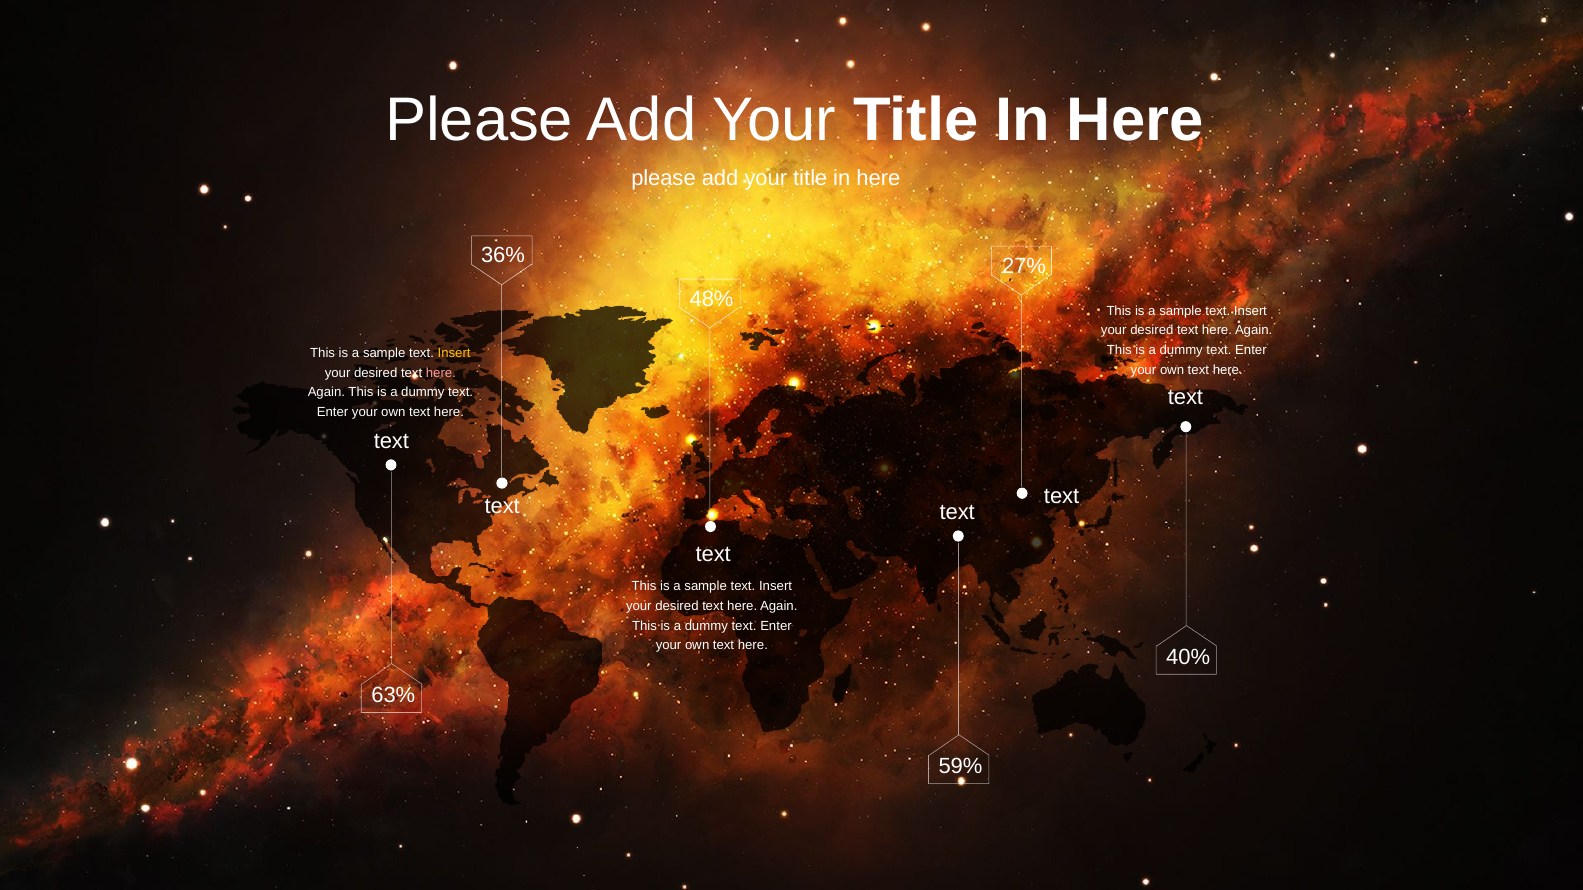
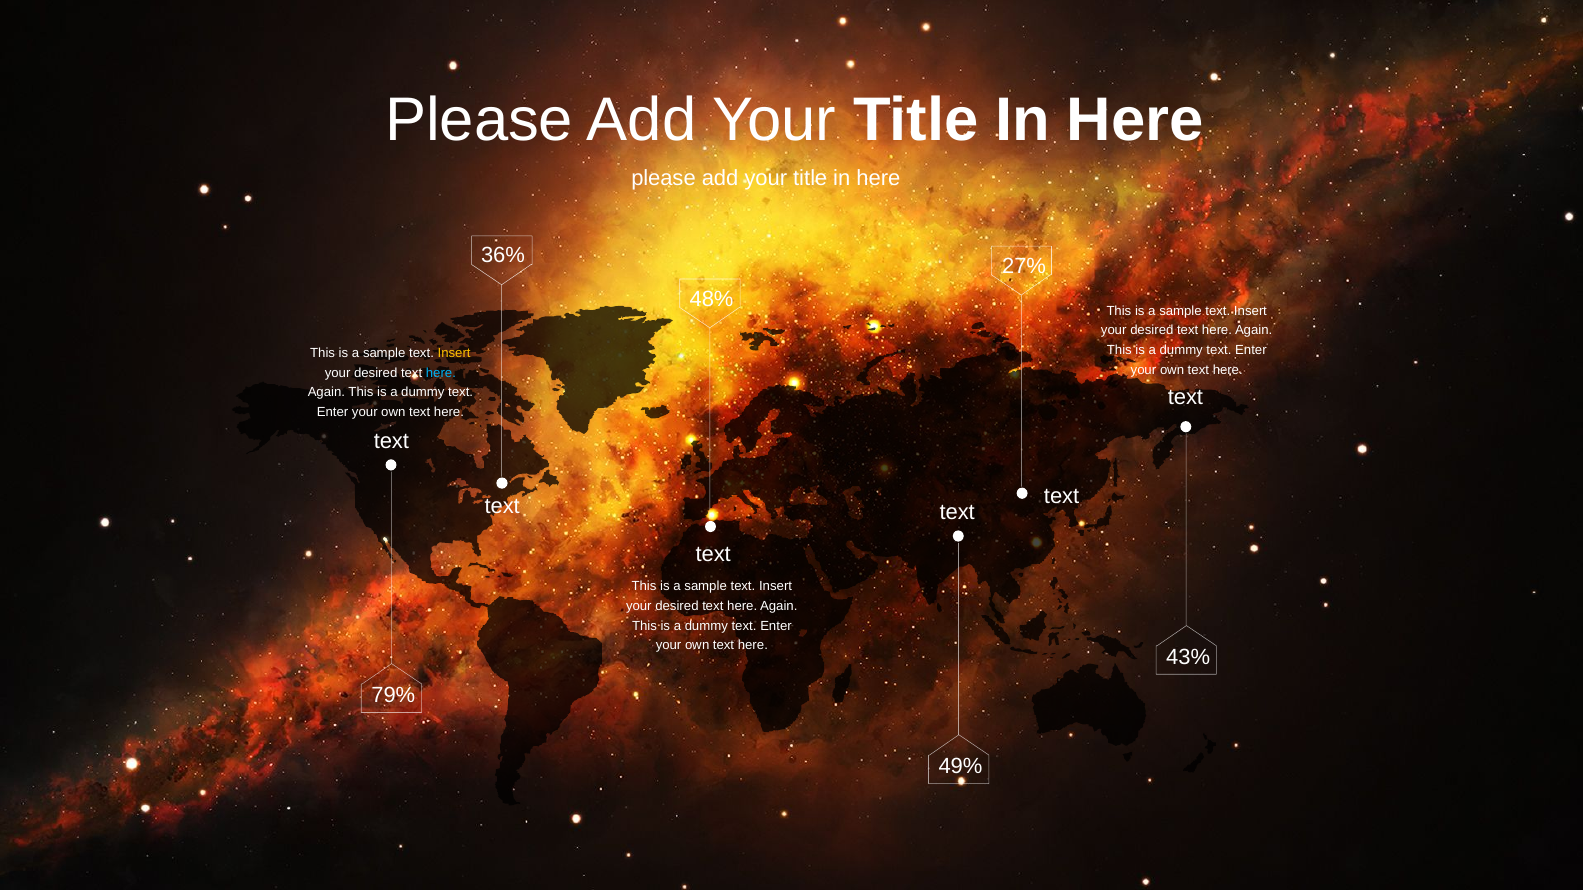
here colour: pink -> light blue (441, 373)
40%: 40% -> 43% (1188, 658)
63%: 63% -> 79% (393, 696)
59%: 59% -> 49% (961, 767)
